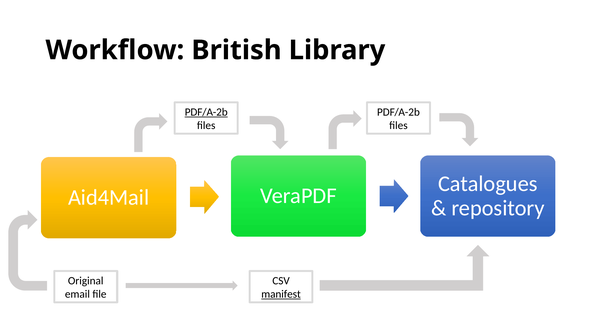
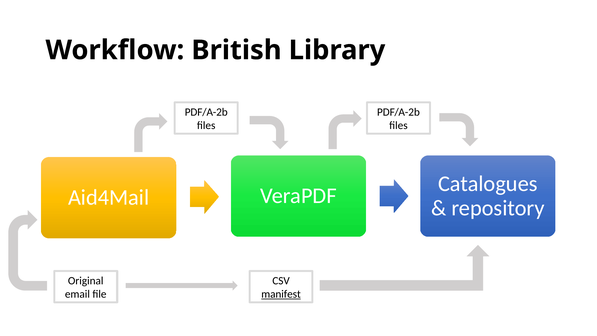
PDF/A-2b underline: present -> none (206, 112)
